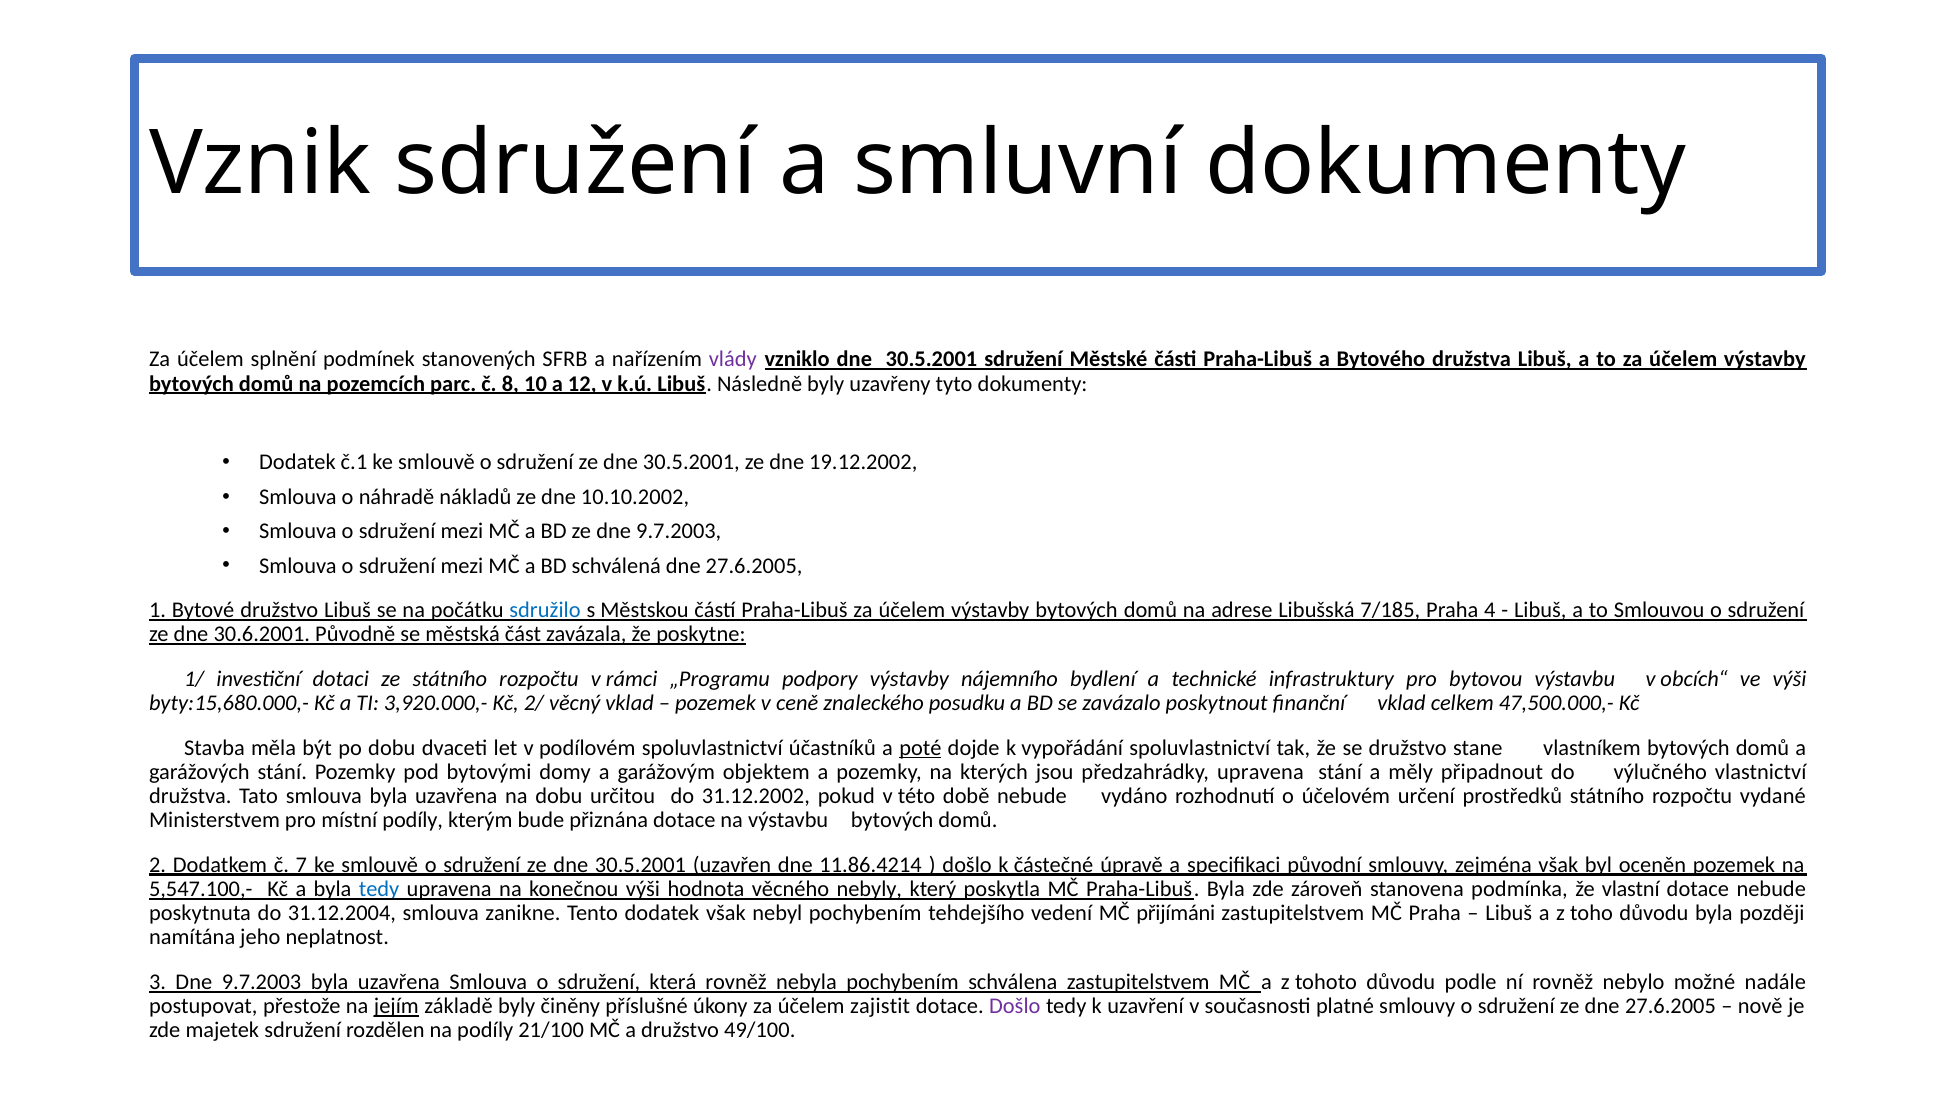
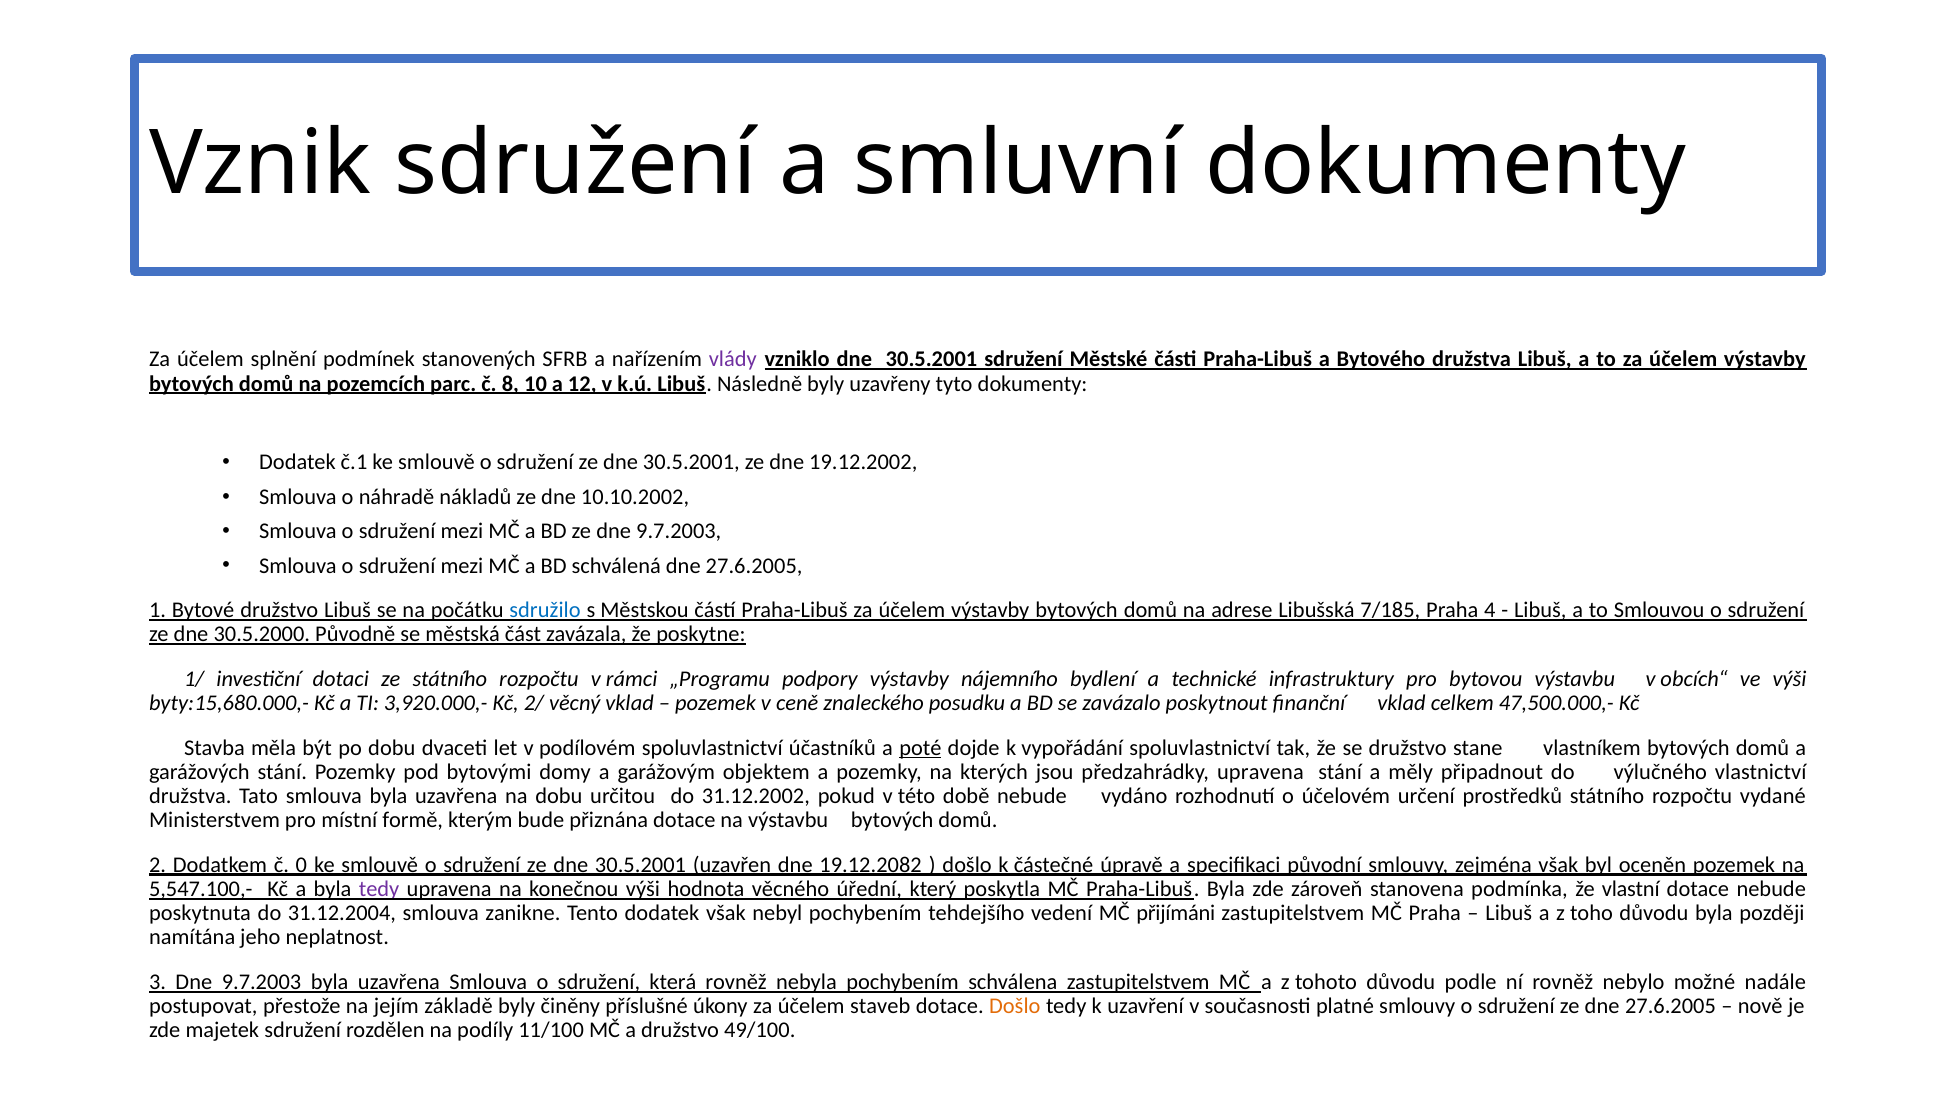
30.6.2001: 30.6.2001 -> 30.5.2000 (262, 635)
místní podíly: podíly -> formě (413, 821)
7: 7 -> 0 (301, 865)
11.86.4214: 11.86.4214 -> 19.12.2082 (871, 865)
tedy colour: blue -> purple (379, 889)
nebyly: nebyly -> úřední (869, 889)
jejím underline: present -> none (396, 1007)
zajistit: zajistit -> staveb (880, 1007)
Došlo colour: purple -> orange (1015, 1007)
21/100: 21/100 -> 11/100 (551, 1031)
